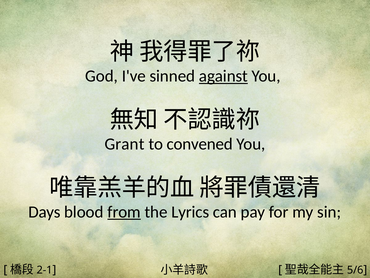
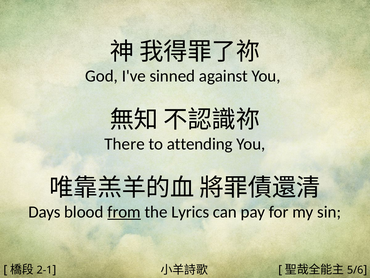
against underline: present -> none (223, 76)
Grant: Grant -> There (125, 144)
convened: convened -> attending (200, 144)
